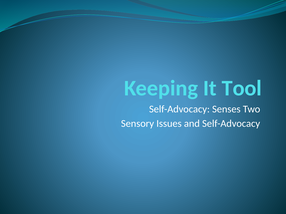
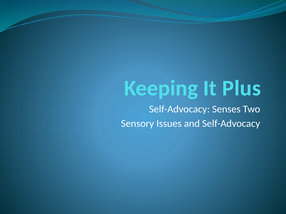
Tool: Tool -> Plus (242, 88)
